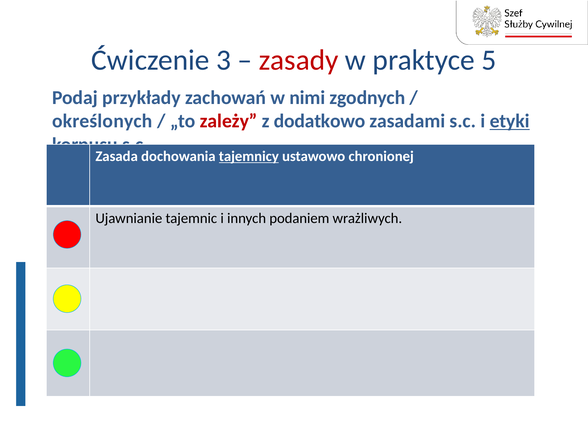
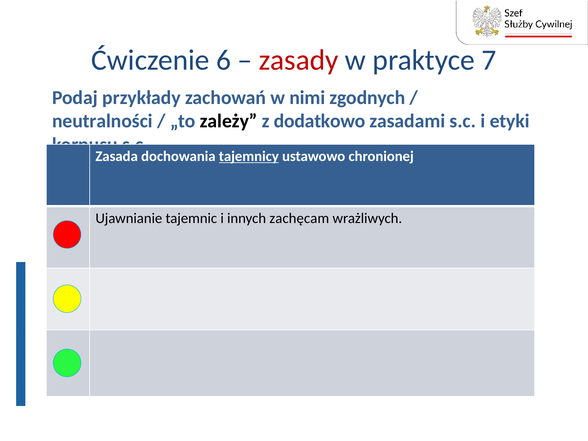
3: 3 -> 6 (223, 60)
5: 5 -> 7 (489, 60)
określonych: określonych -> neutralności (102, 121)
zależy colour: red -> black (229, 121)
etyki underline: present -> none (510, 121)
podaniem: podaniem -> zachęcam (299, 218)
